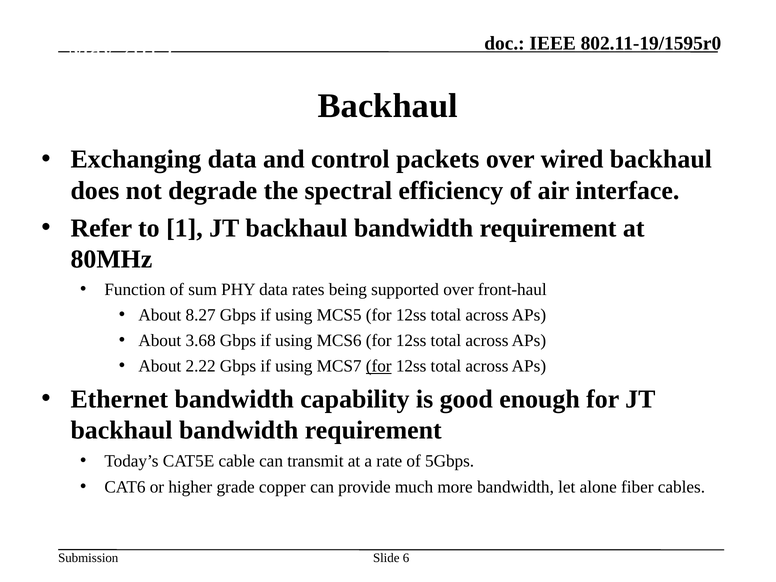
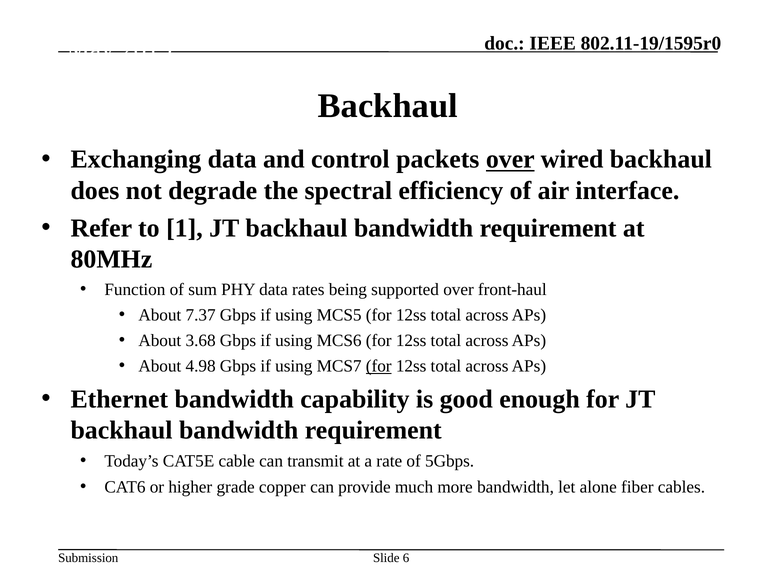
over underline: none -> present (510, 159)
8.27: 8.27 -> 7.37 (201, 315)
2.22: 2.22 -> 4.98 (201, 366)
